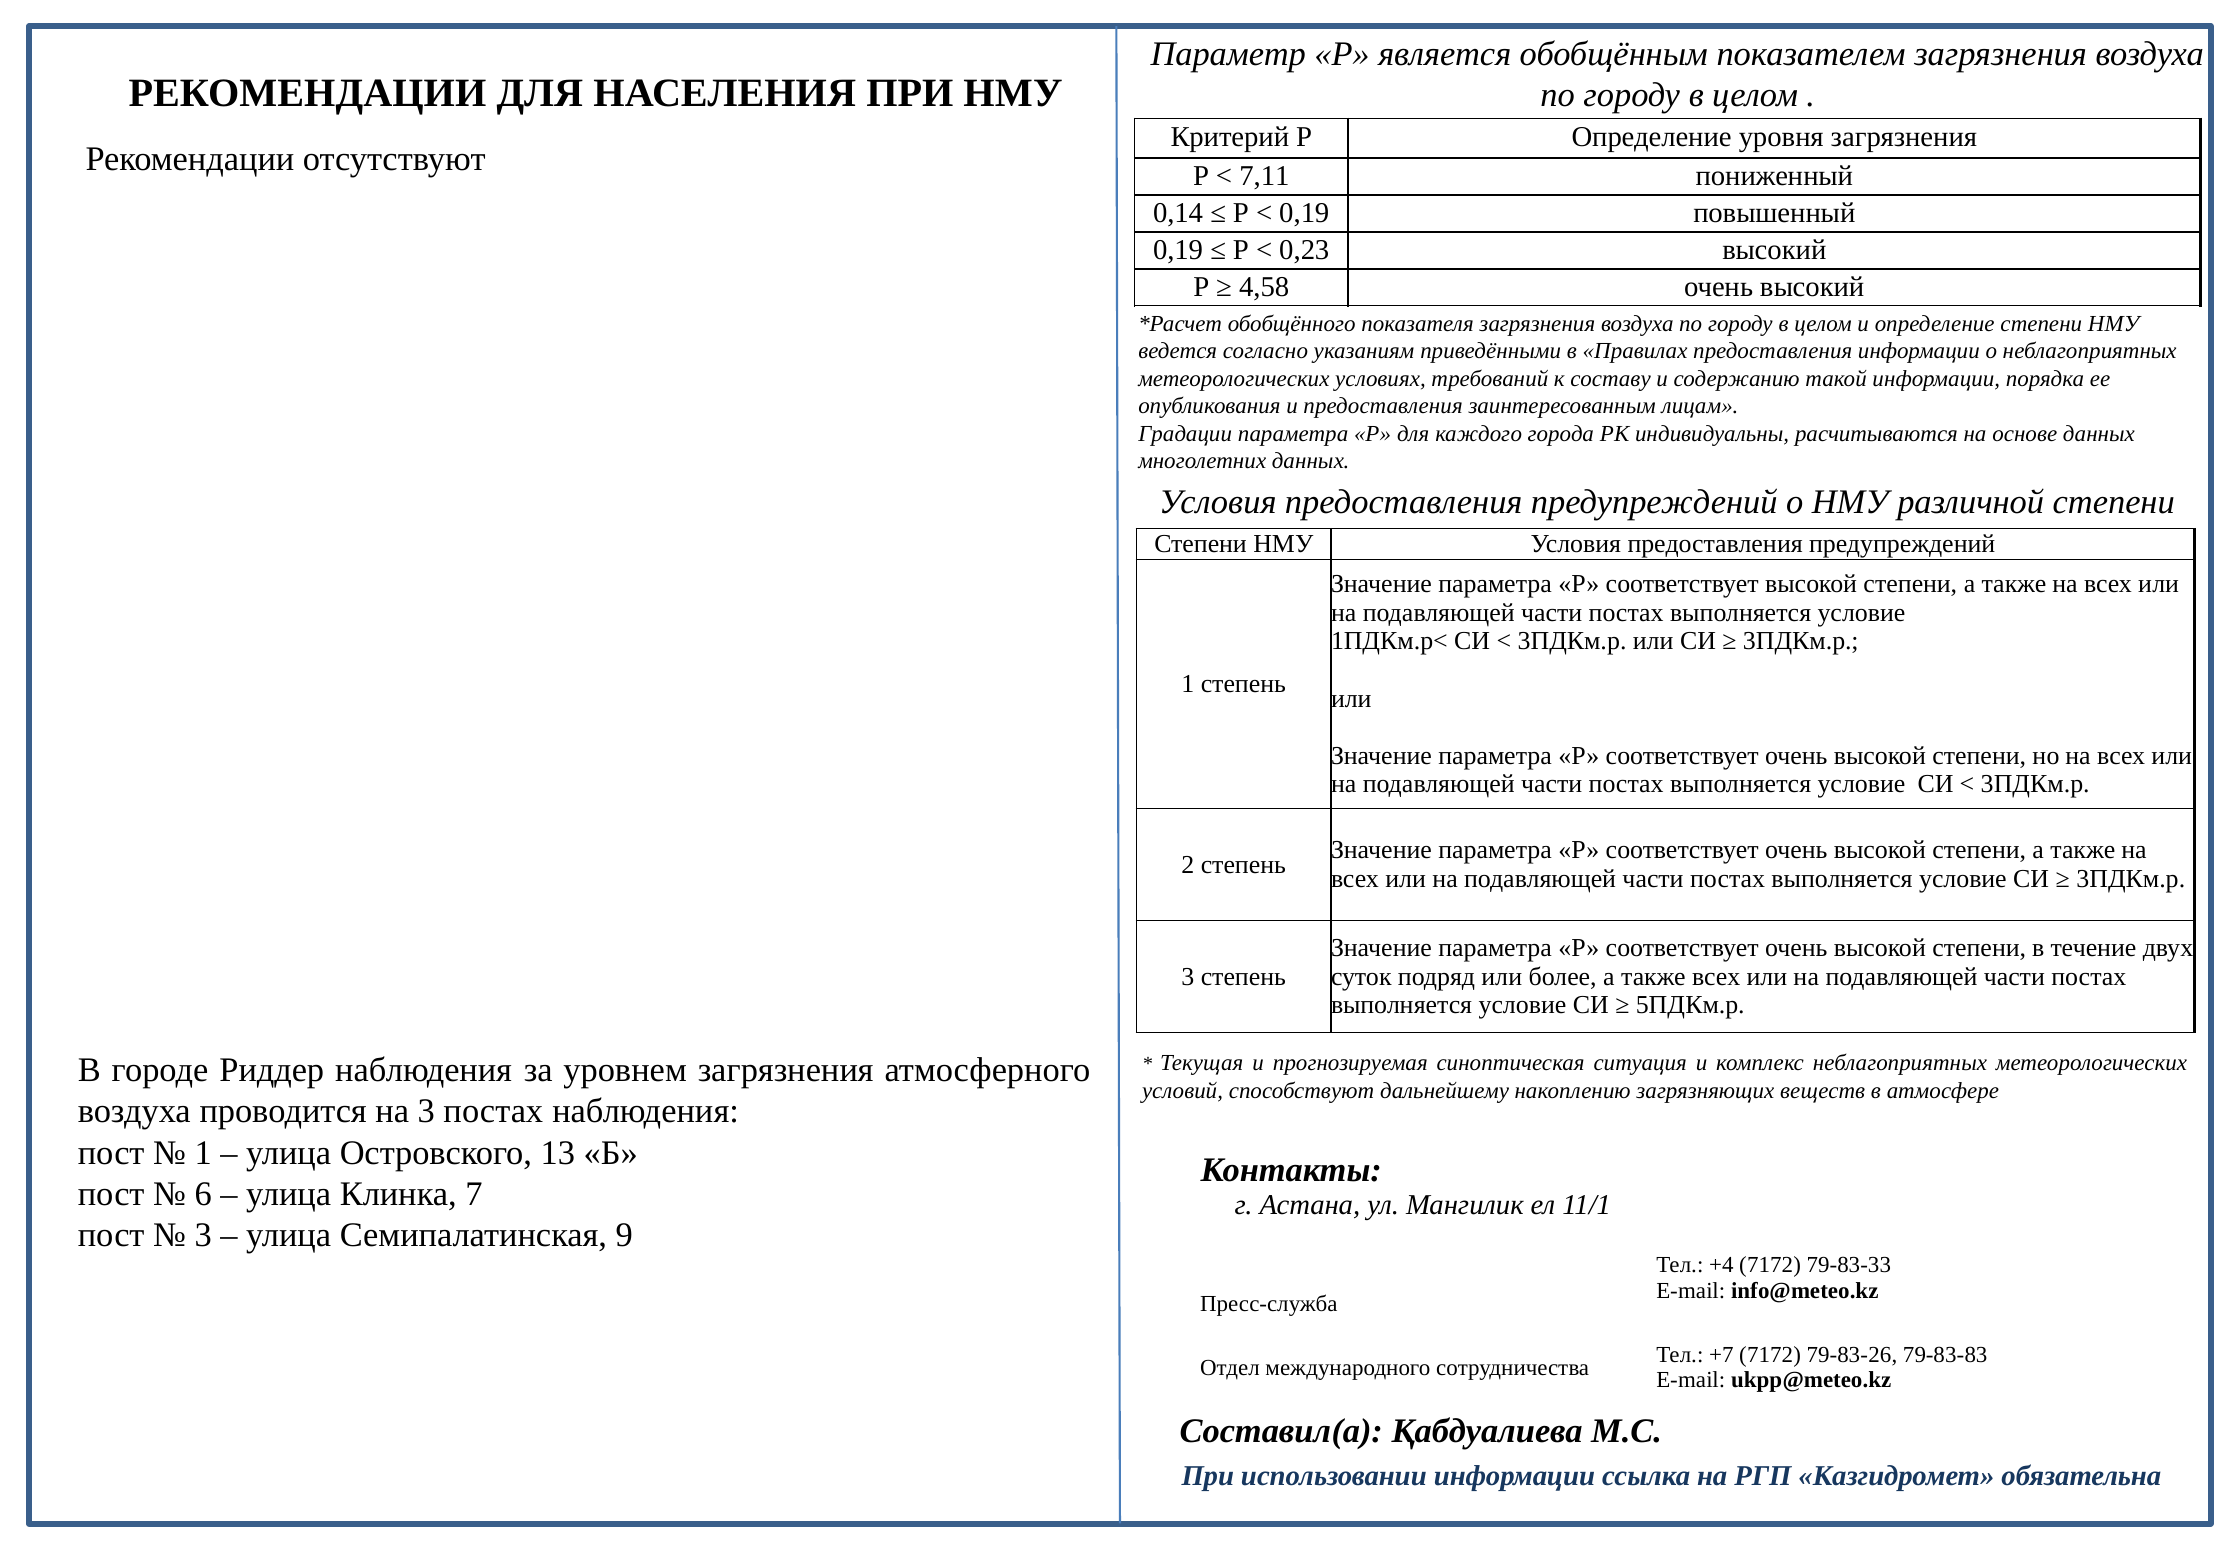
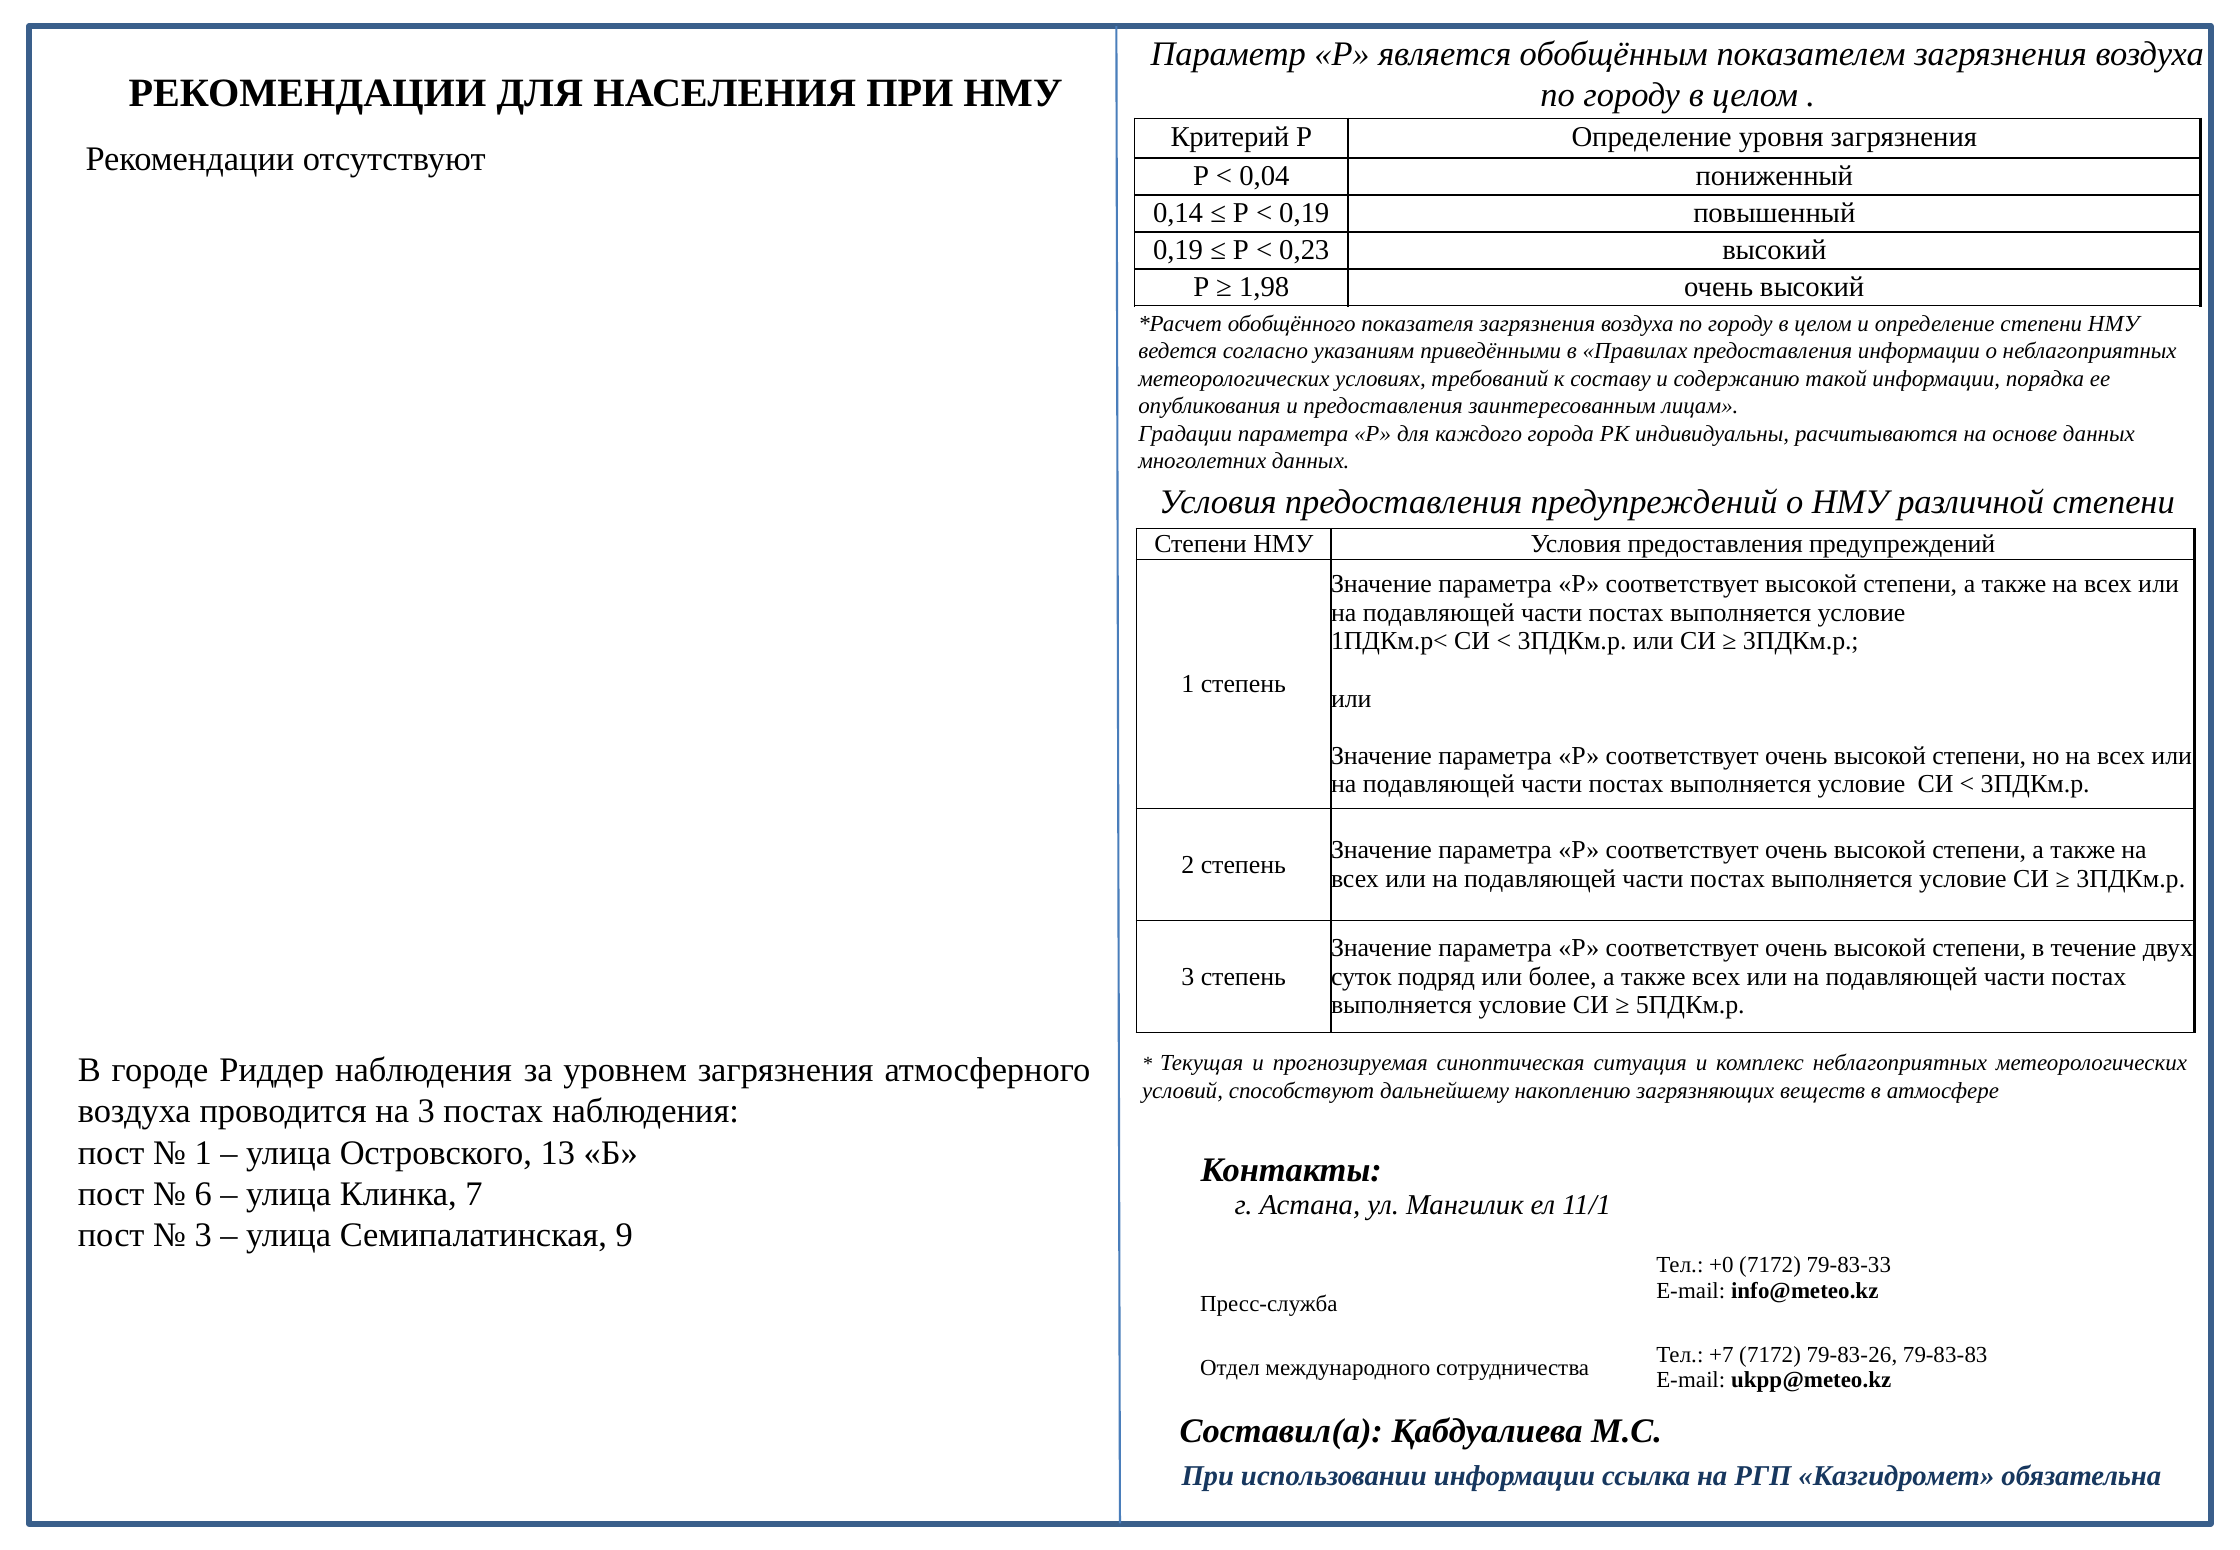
7,11: 7,11 -> 0,04 (1264, 176)
4,58: 4,58 -> 1,98 (1264, 287)
+4: +4 -> +0 (1721, 1266)
